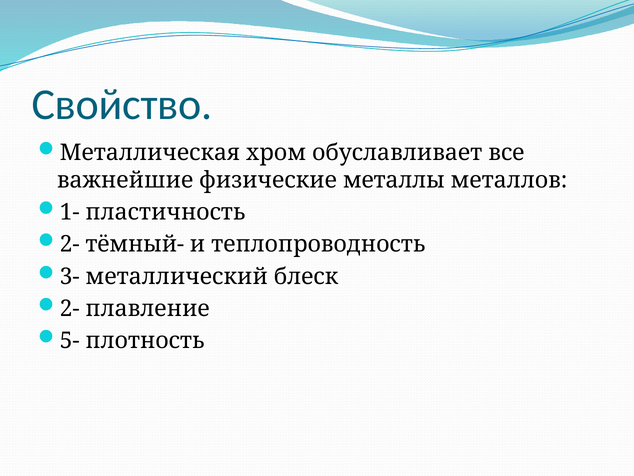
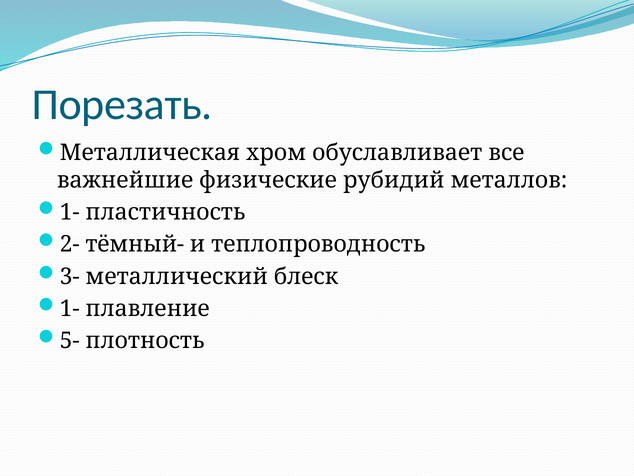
Свойство: Свойство -> Порезать (122, 105)
металлы: металлы -> рубидий (394, 180)
2-: 2- -> 1- (70, 308)
